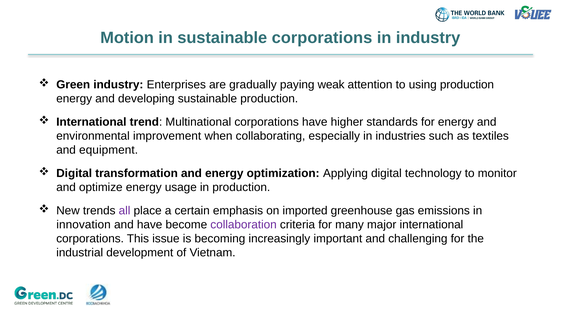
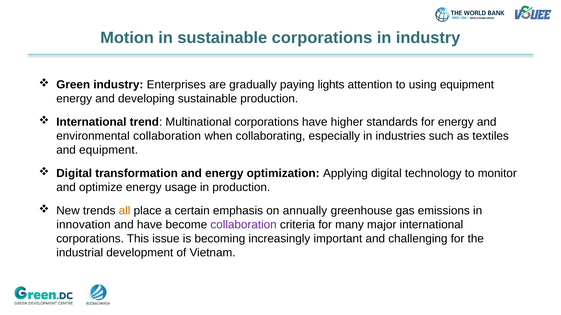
weak: weak -> lights (331, 85)
using production: production -> equipment (467, 85)
environmental improvement: improvement -> collaboration (167, 136)
all colour: purple -> orange (125, 211)
imported: imported -> annually (305, 211)
